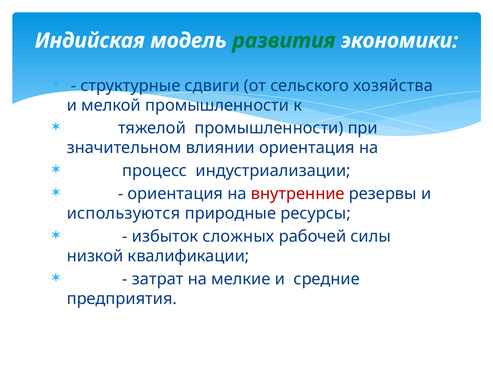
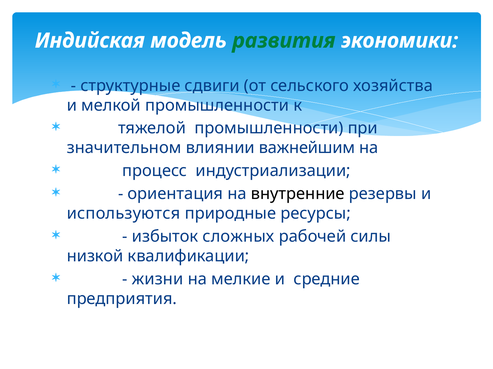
влиянии ориентация: ориентация -> важнейшим (307, 148)
внутренние colour: red -> black (298, 194)
затрат: затрат -> жизни (158, 280)
